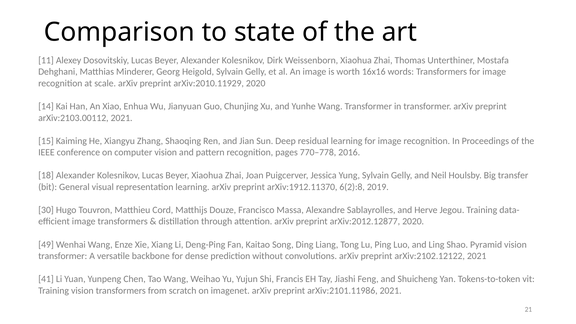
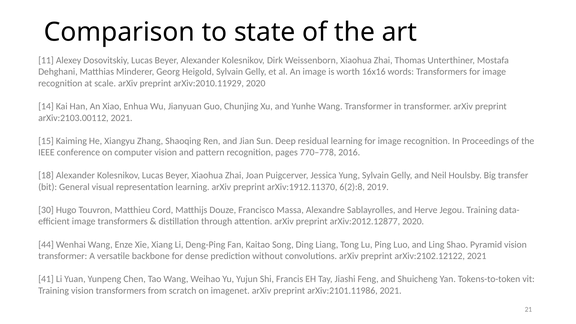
49: 49 -> 44 (46, 245)
